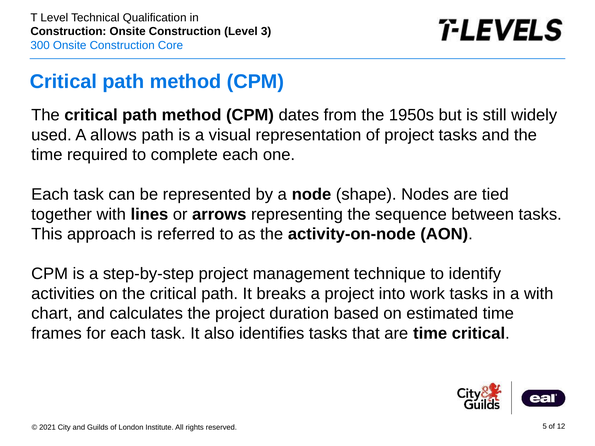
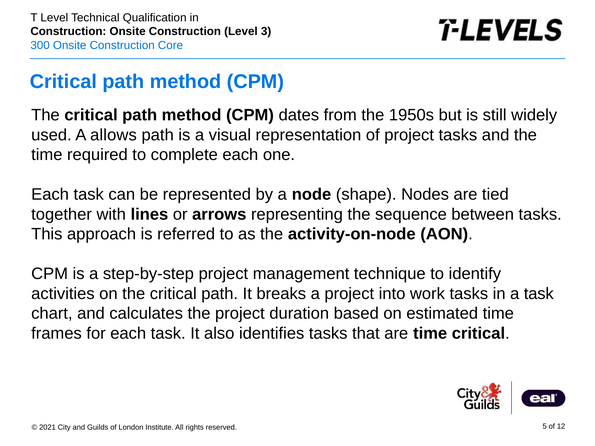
a with: with -> task (539, 294)
